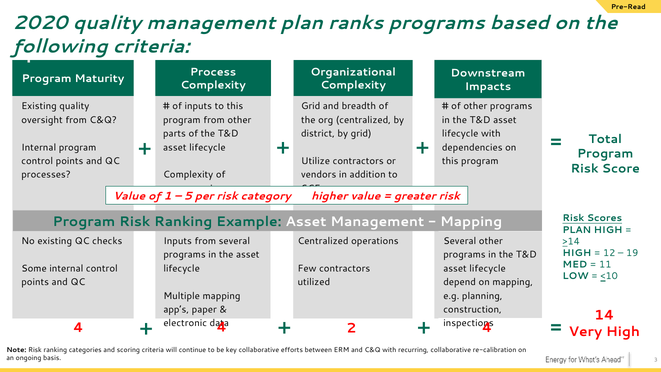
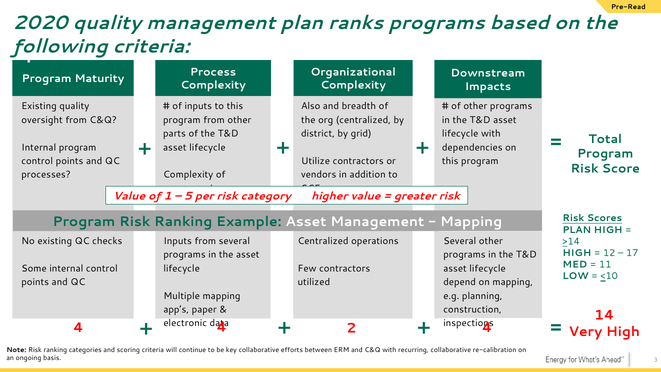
Grid: Grid -> Also (311, 106)
19: 19 -> 17 (632, 253)
